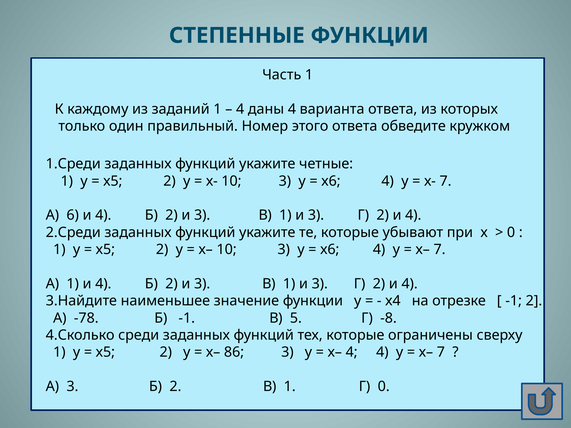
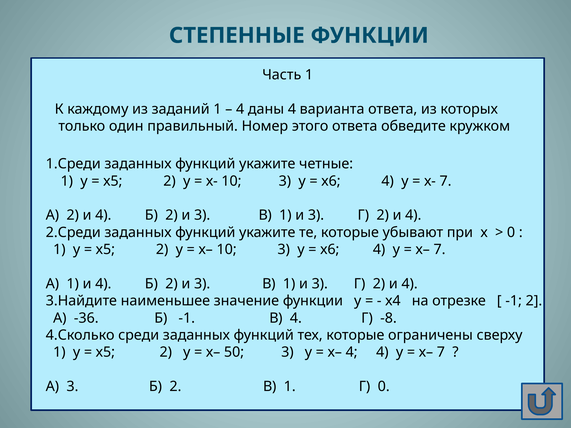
А 6: 6 -> 2 (73, 215)
-78: -78 -> -36 (86, 318)
В 5: 5 -> 4 (296, 318)
86: 86 -> 50 (234, 352)
